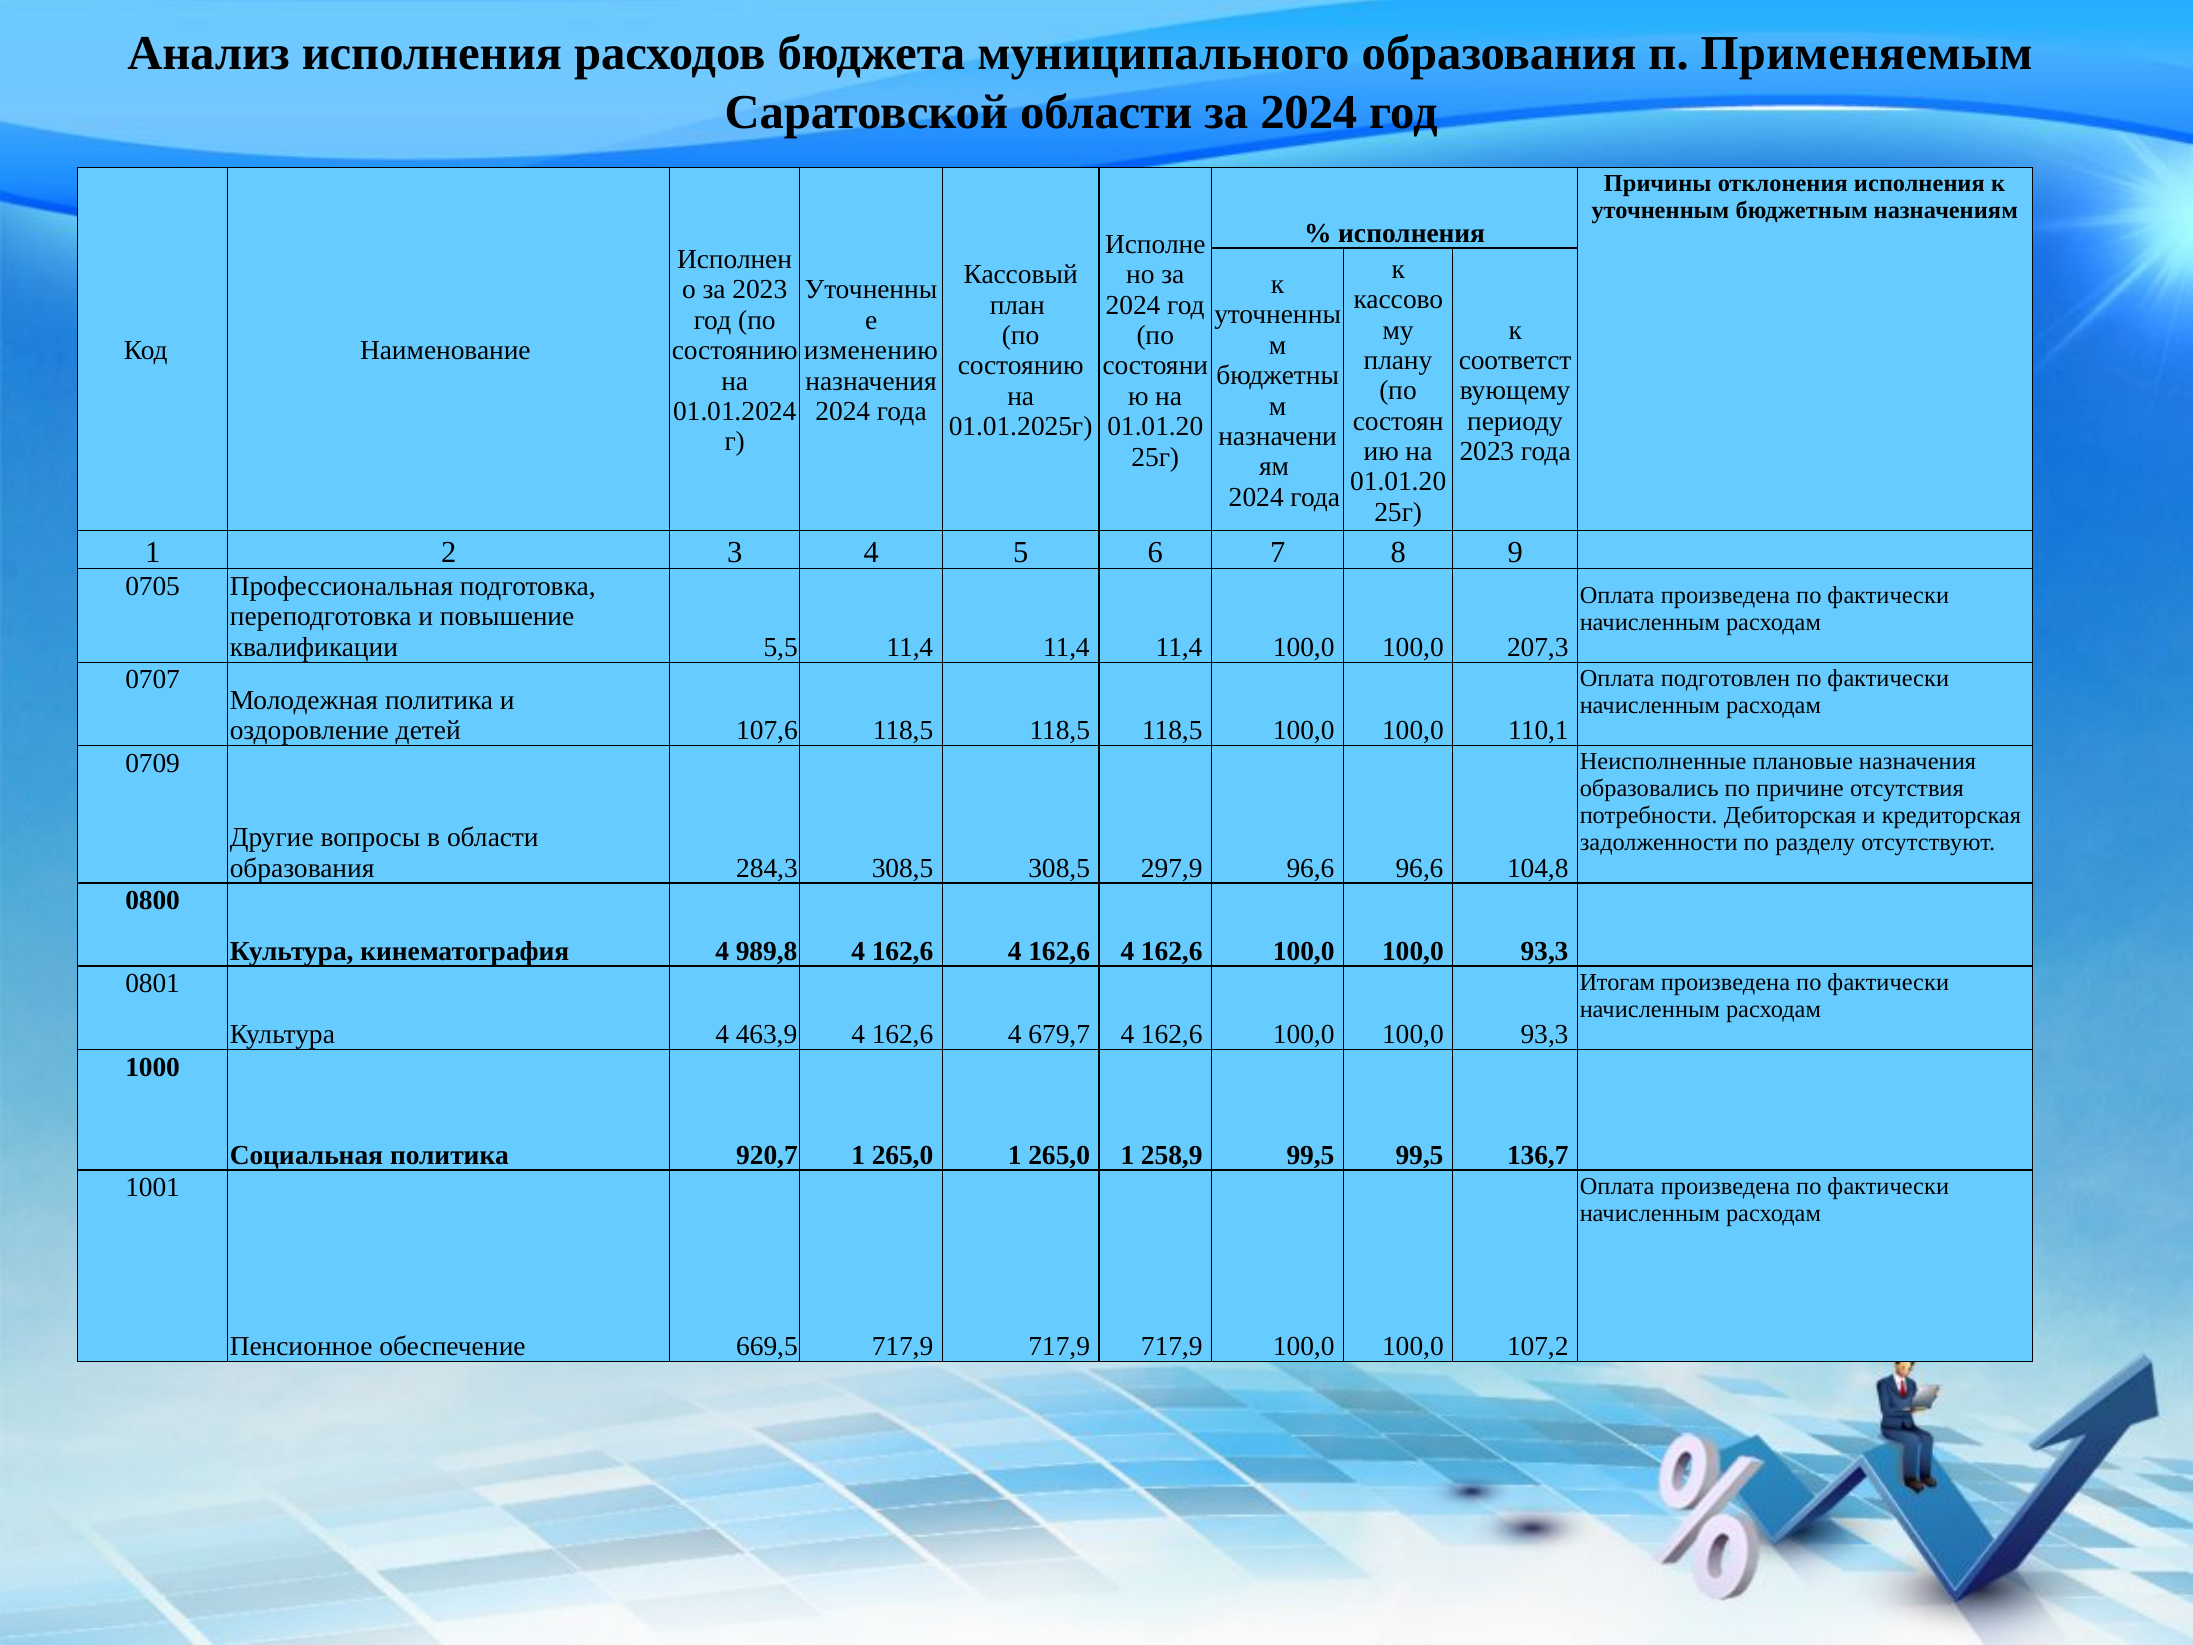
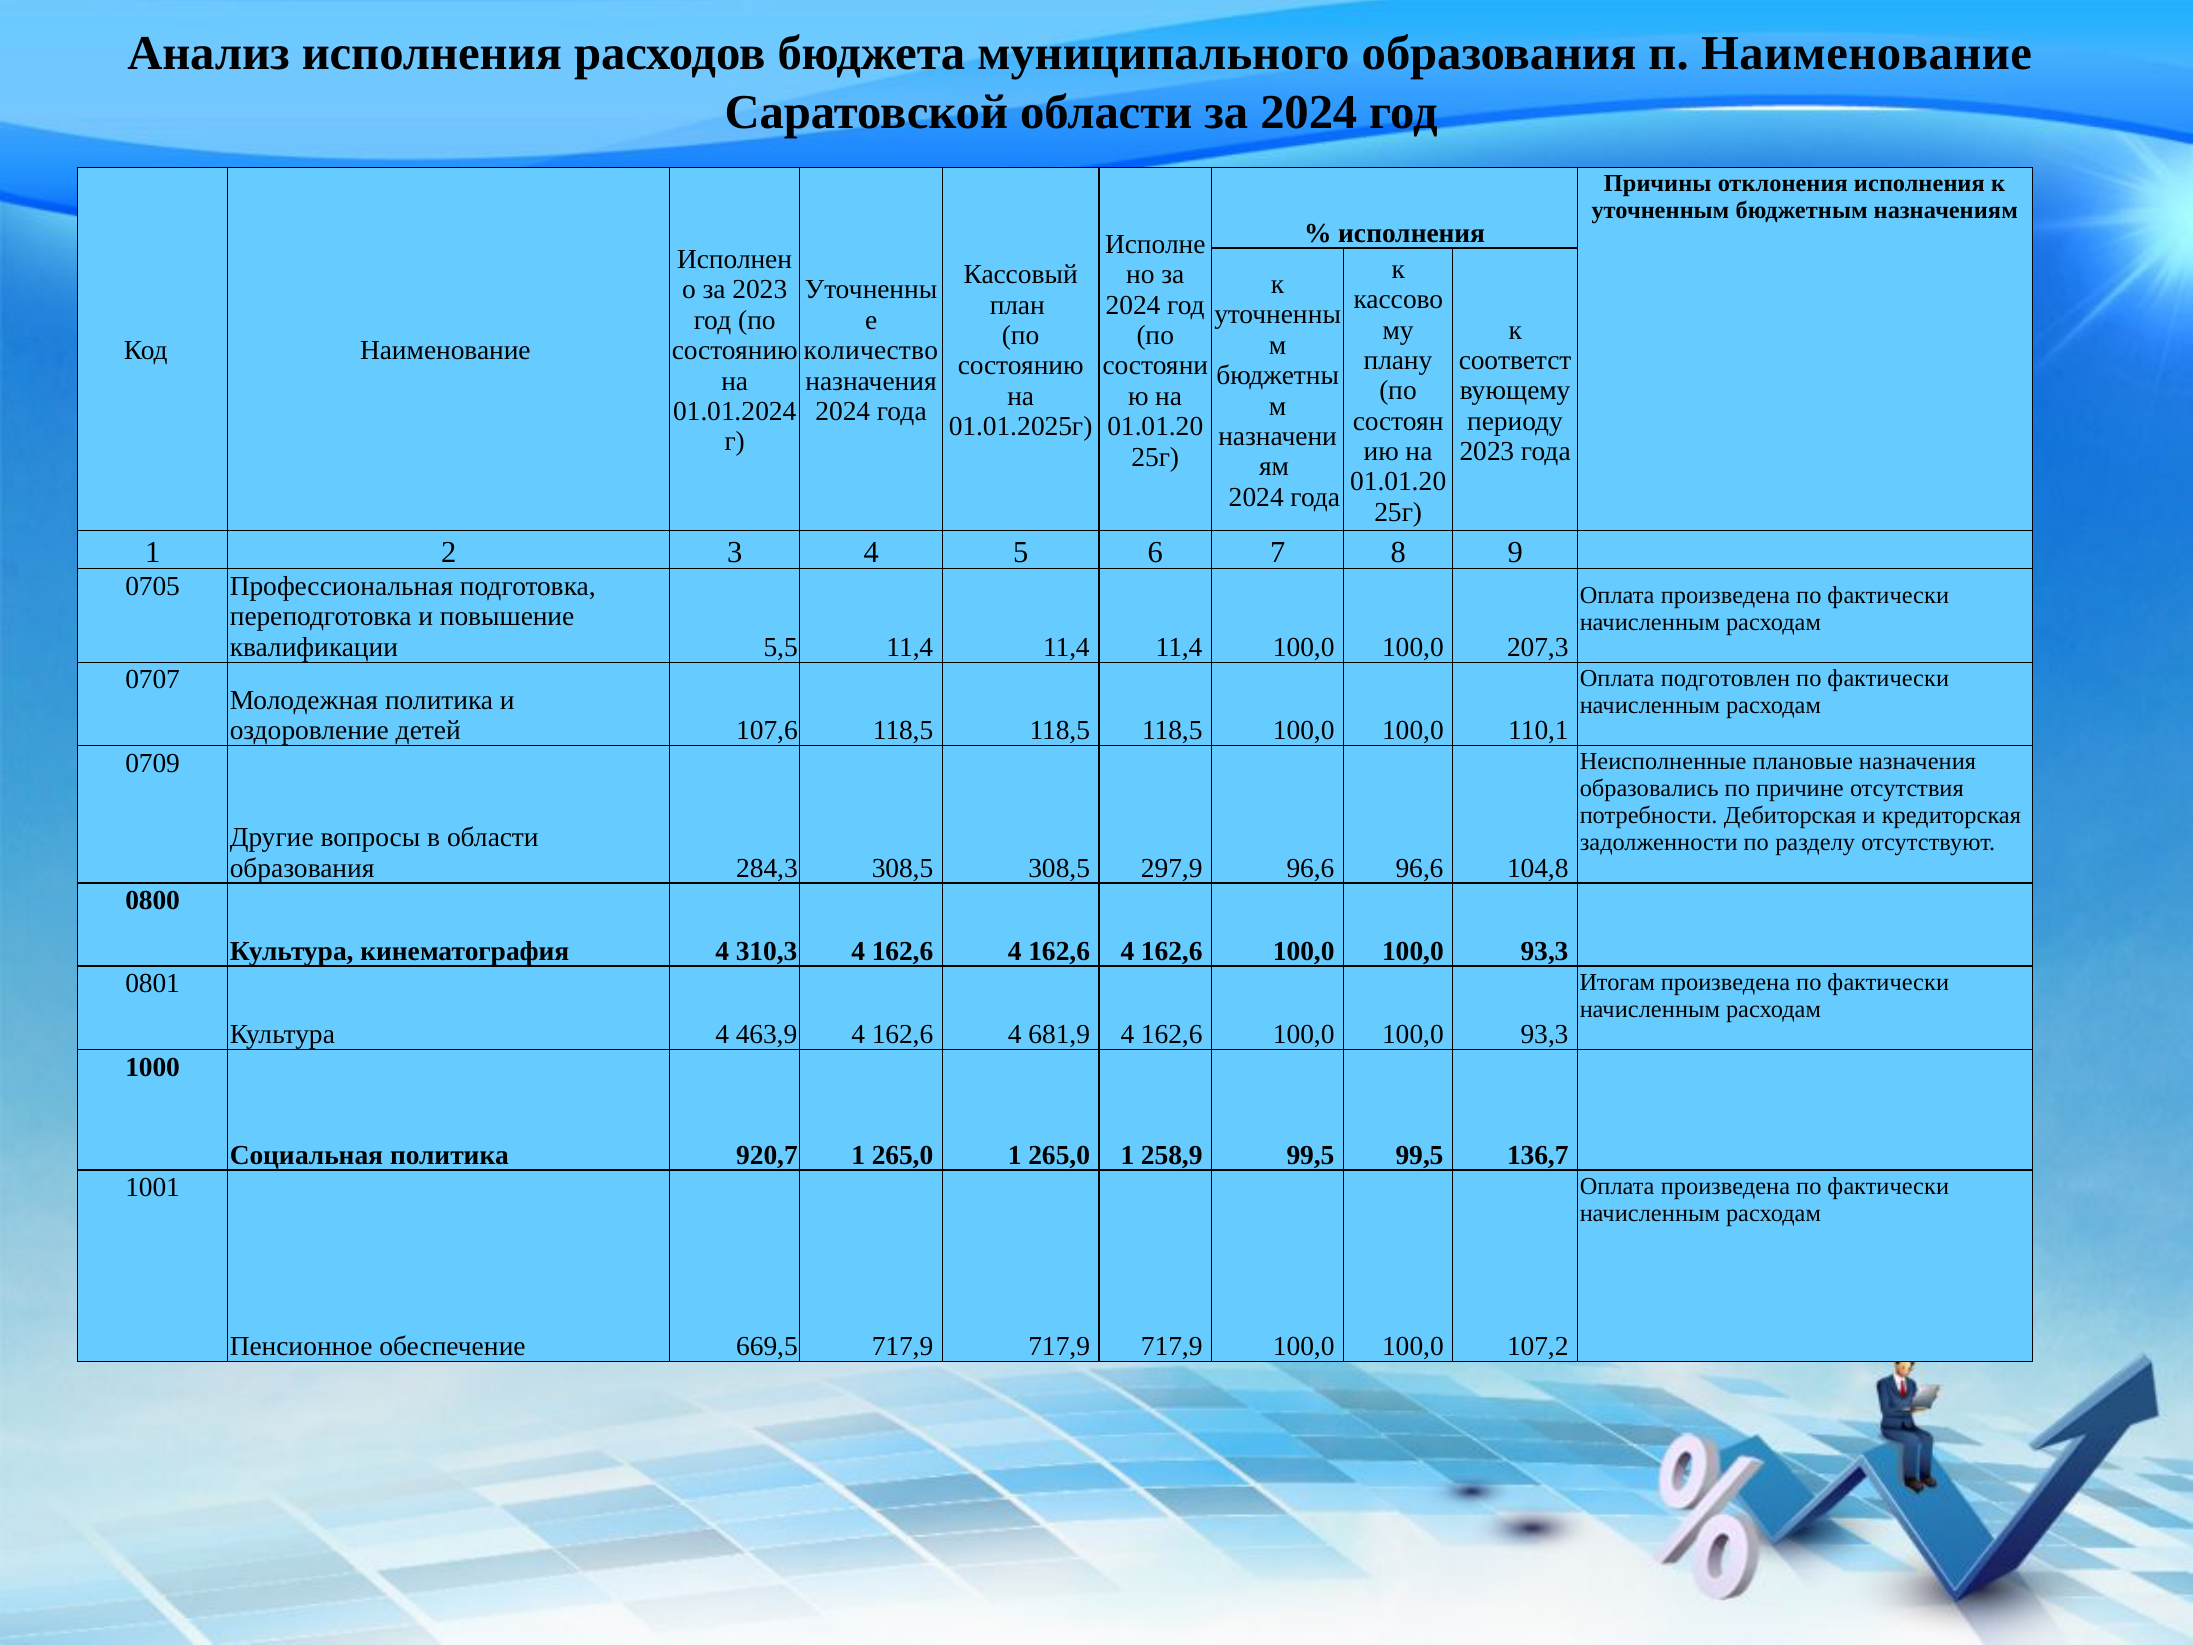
п Применяемым: Применяемым -> Наименование (1867, 54)
изменению: изменению -> количество (871, 351)
989,8: 989,8 -> 310,3 (767, 951)
679,7: 679,7 -> 681,9 (1059, 1034)
